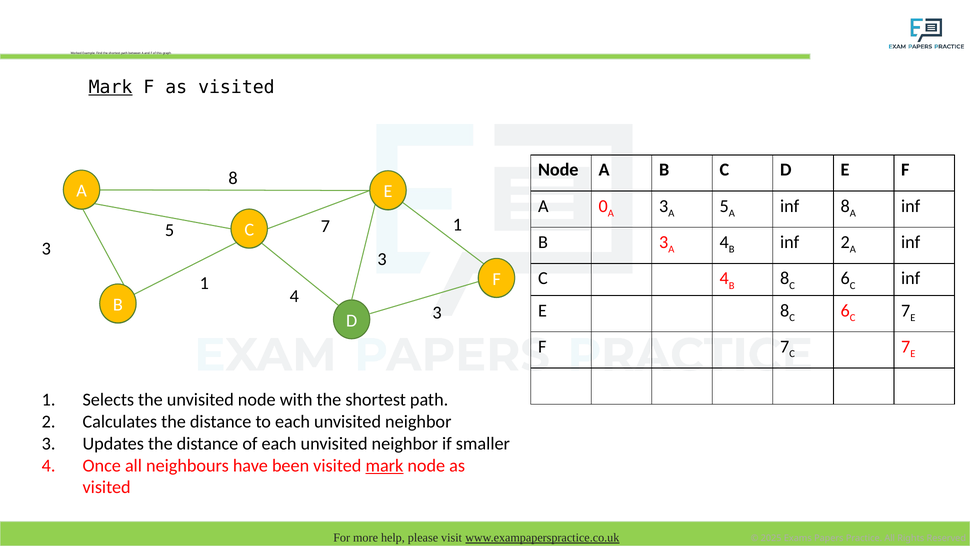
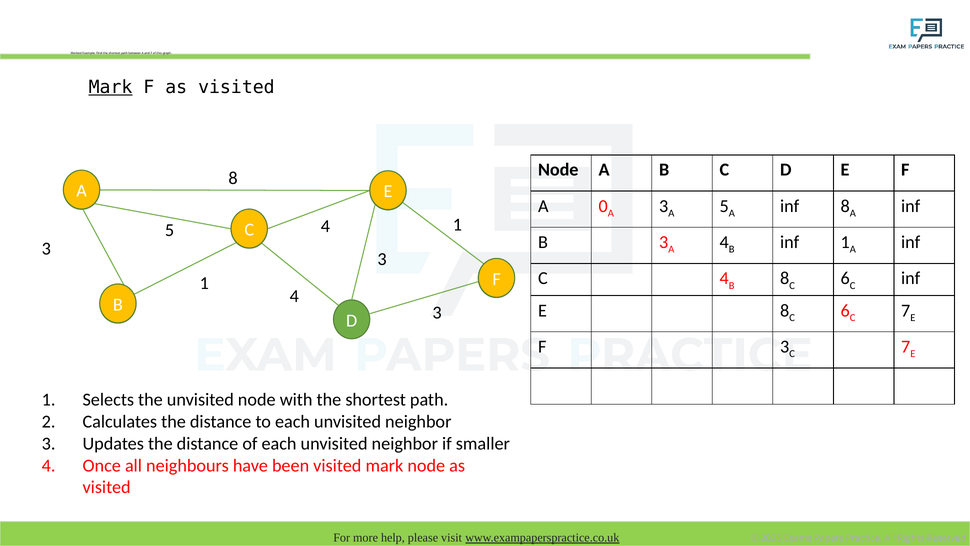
5 7: 7 -> 4 (325, 226)
inf 2: 2 -> 1 (845, 242)
F 7: 7 -> 3 (785, 347)
mark underline: present -> none (384, 465)
